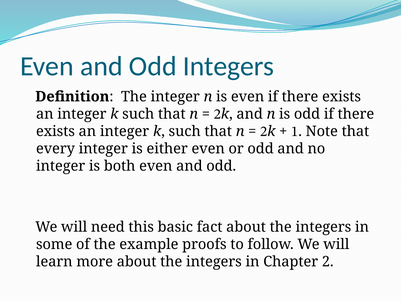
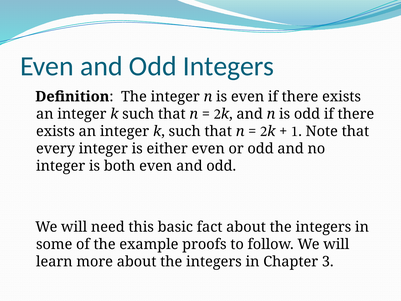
Chapter 2: 2 -> 3 (328, 262)
